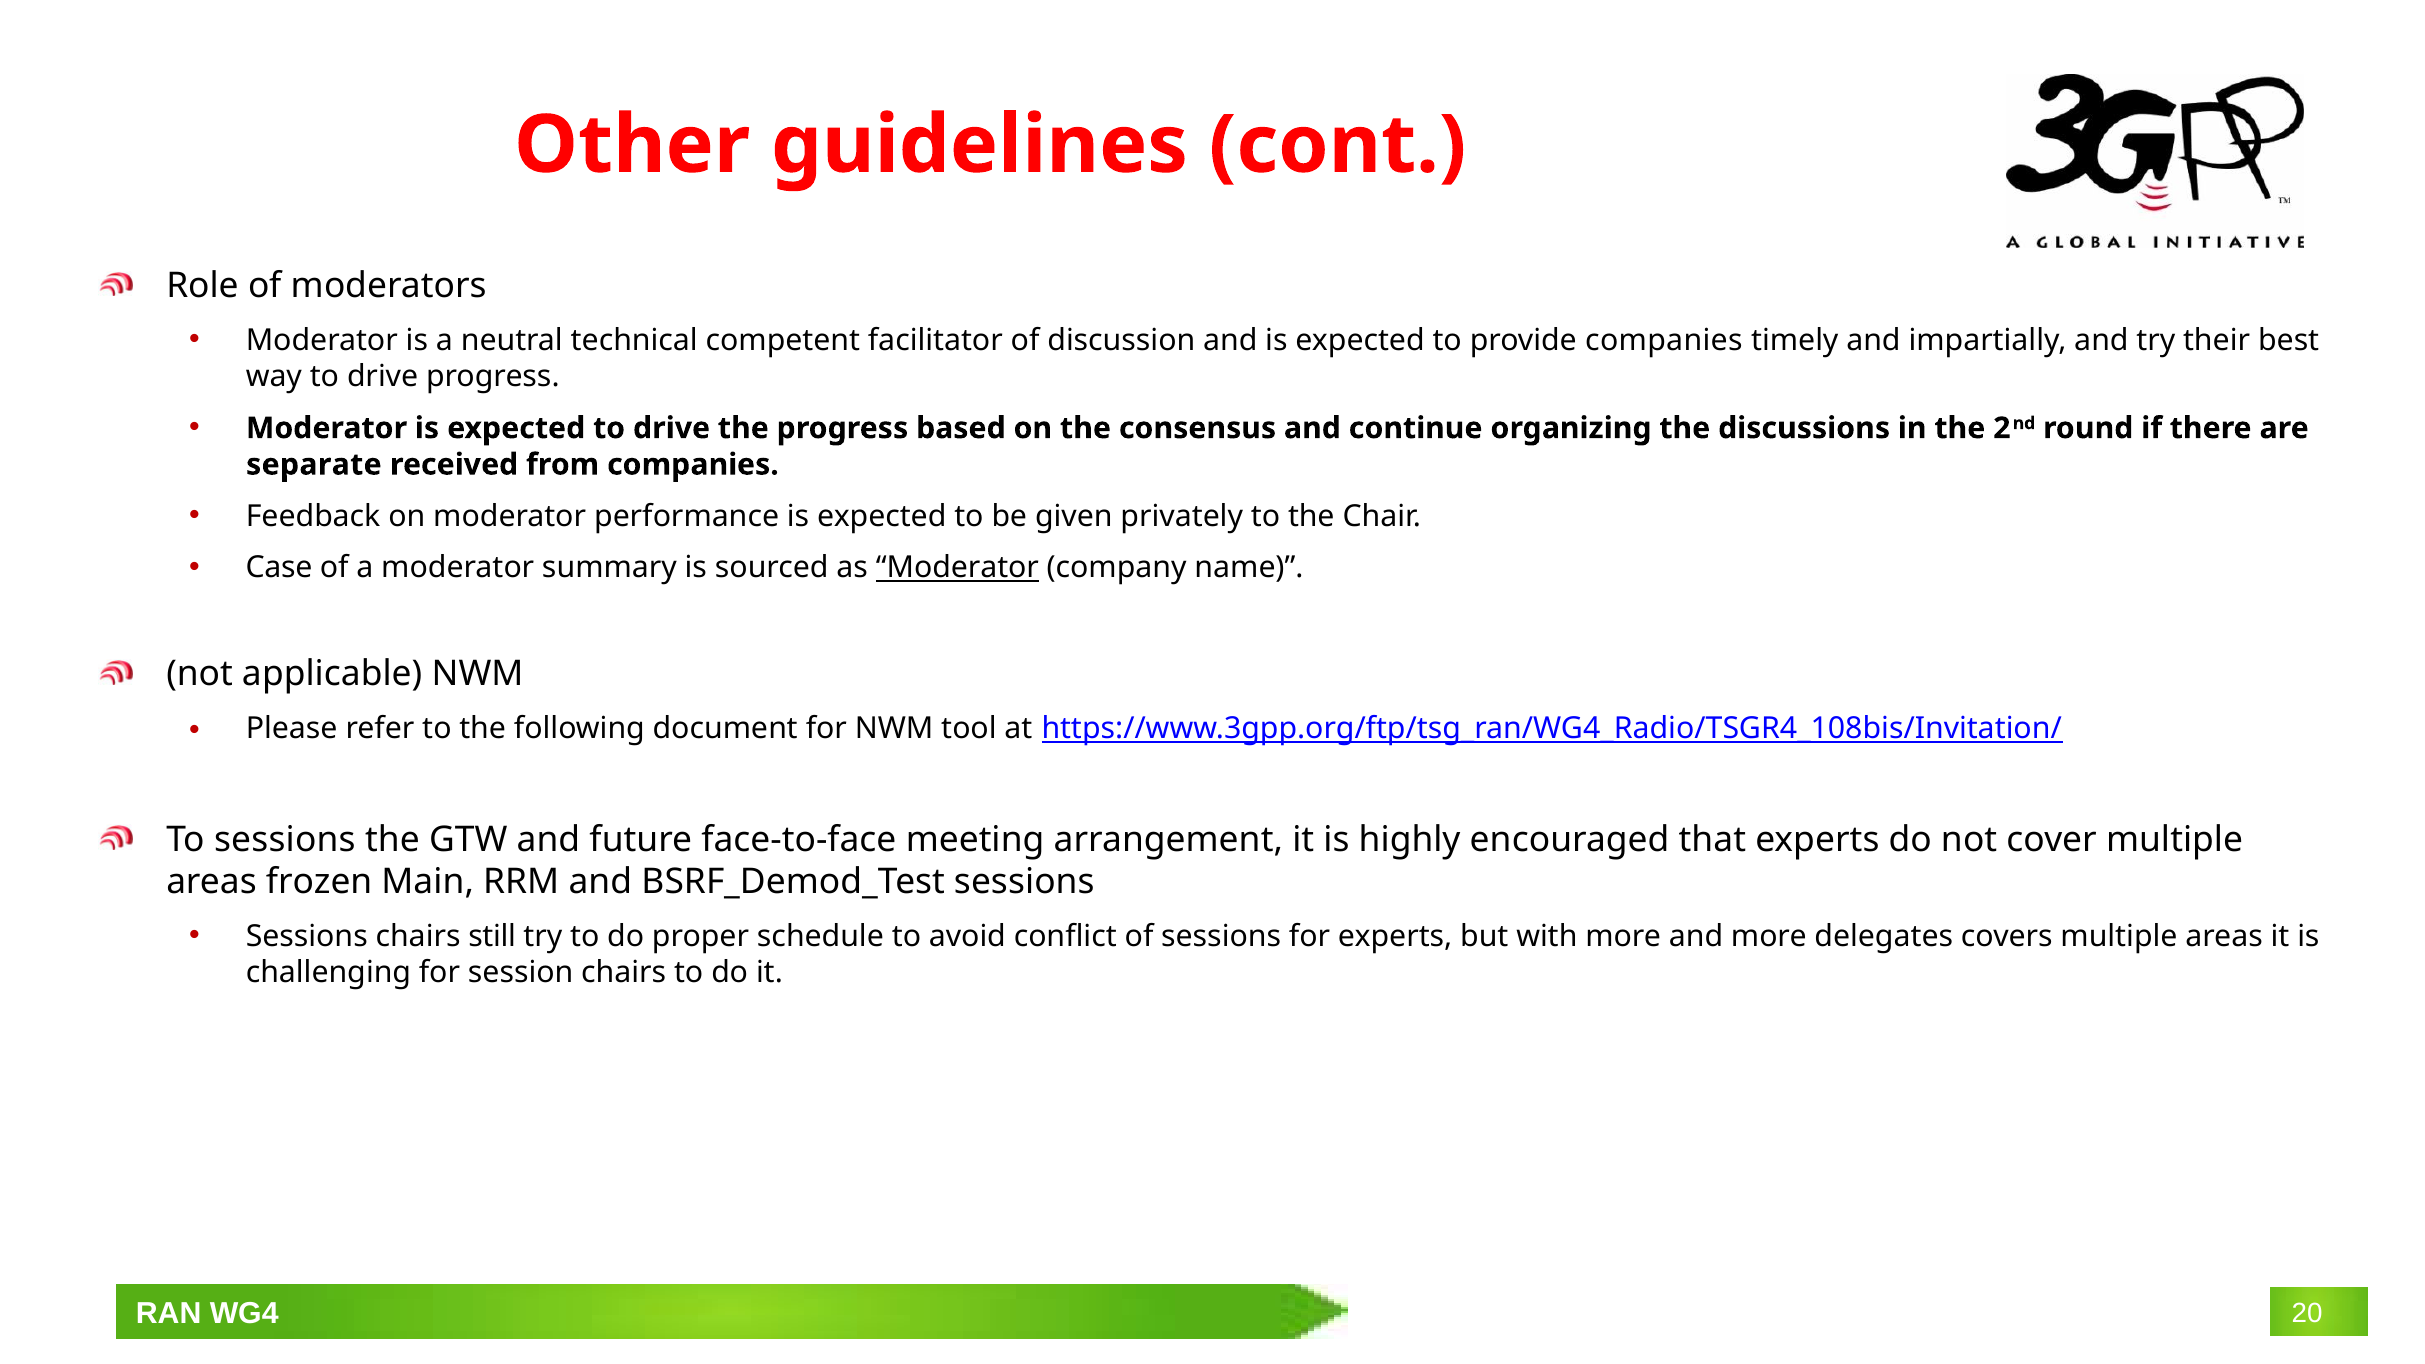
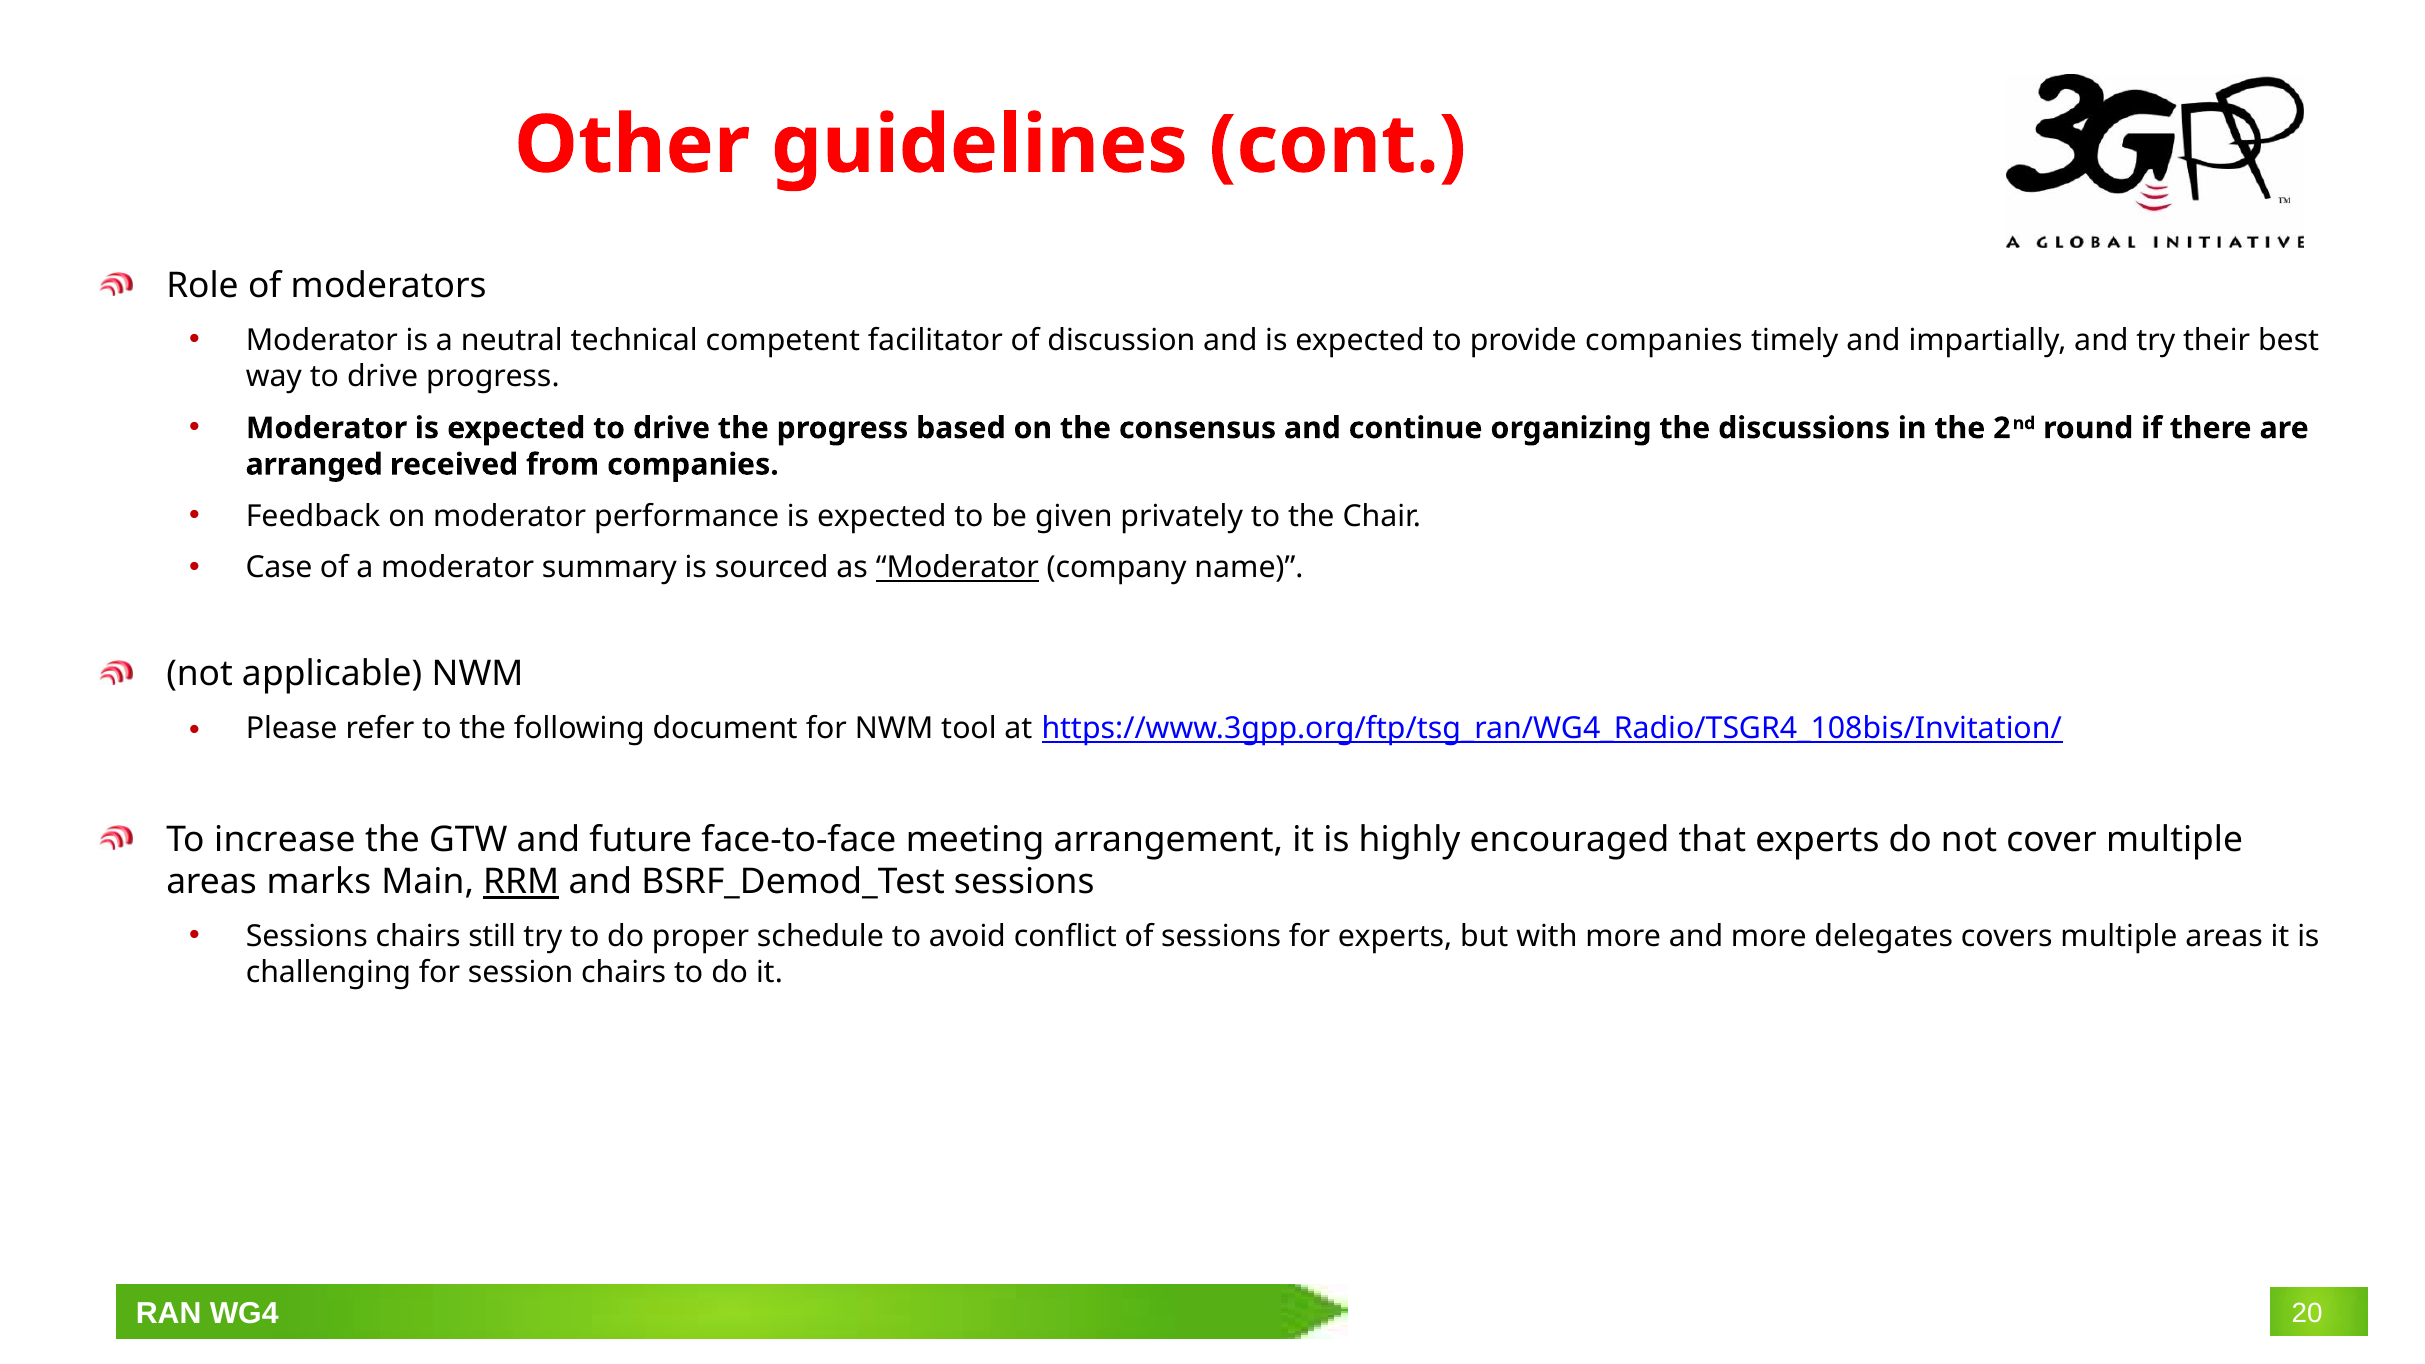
separate: separate -> arranged (314, 465)
To sessions: sessions -> increase (285, 840)
frozen: frozen -> marks (319, 882)
RRM underline: none -> present (521, 882)
